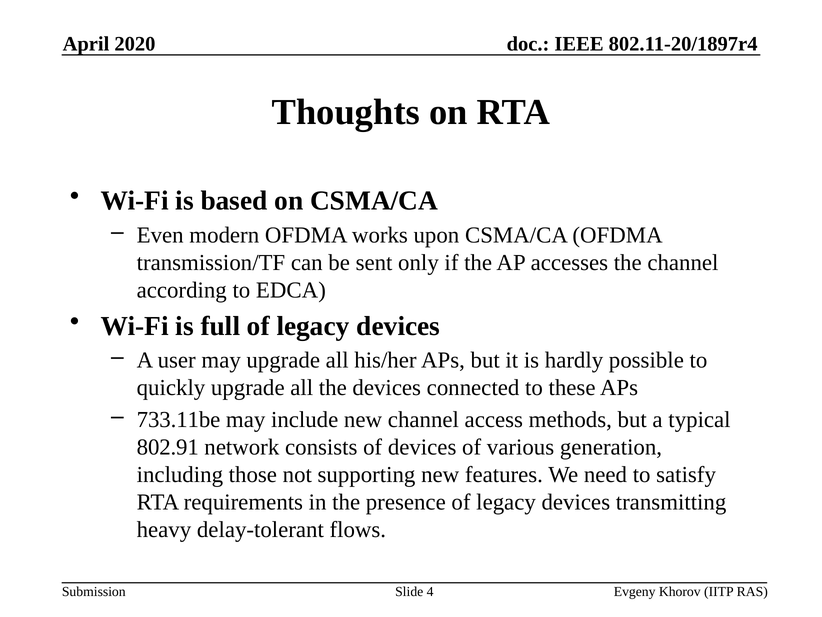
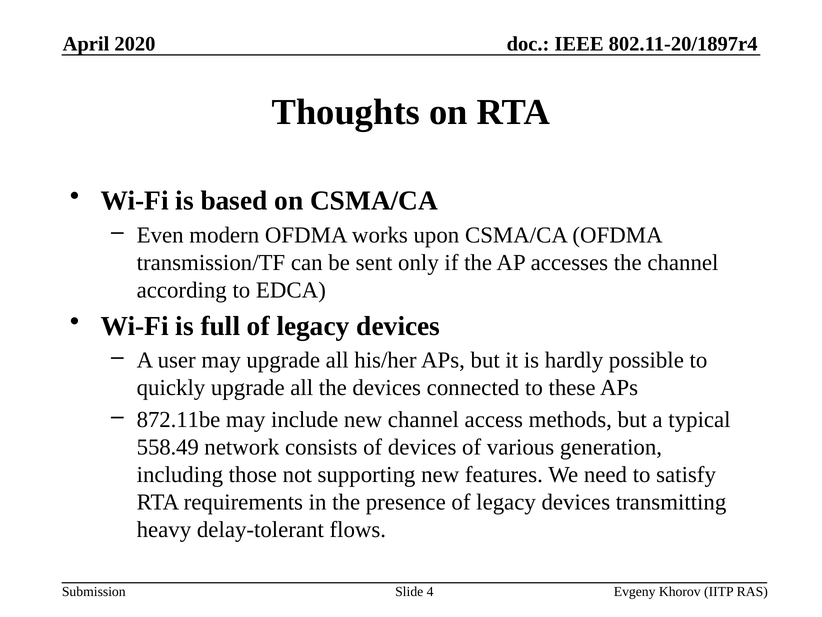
733.11be: 733.11be -> 872.11be (179, 420)
802.91: 802.91 -> 558.49 (168, 447)
